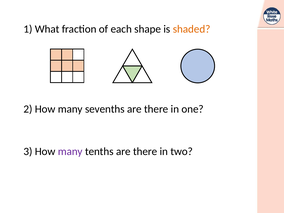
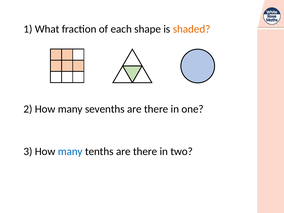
many colour: purple -> blue (70, 151)
